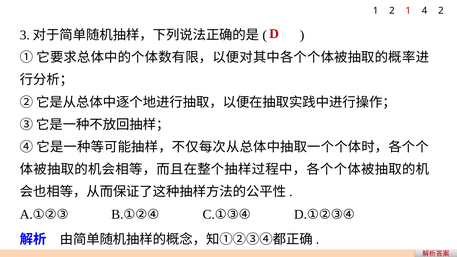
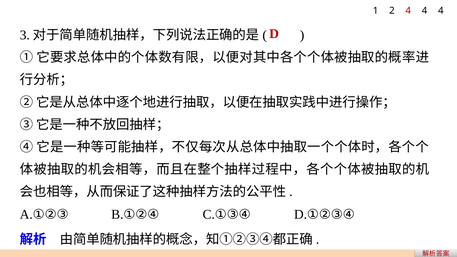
2 1: 1 -> 4 (408, 11)
2: 2 -> 4 (441, 11)
